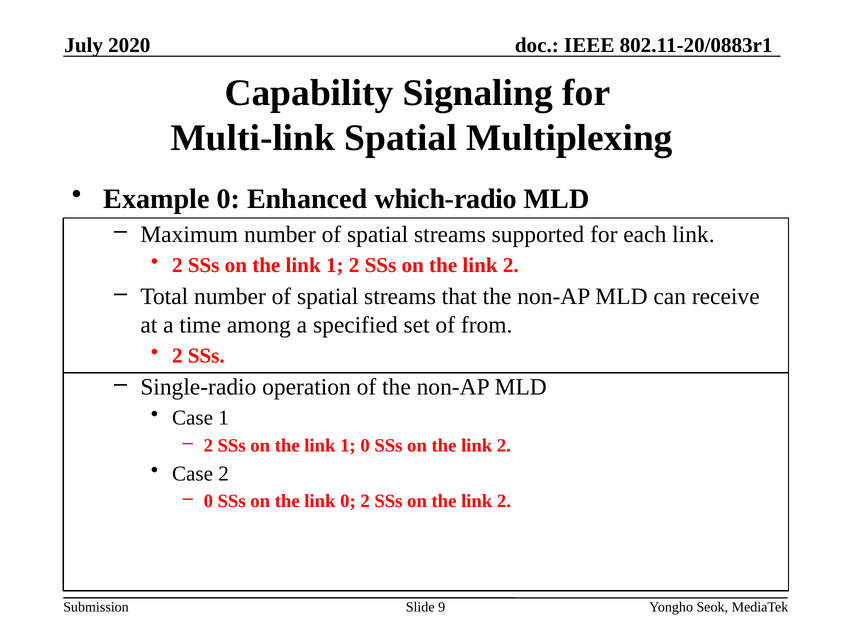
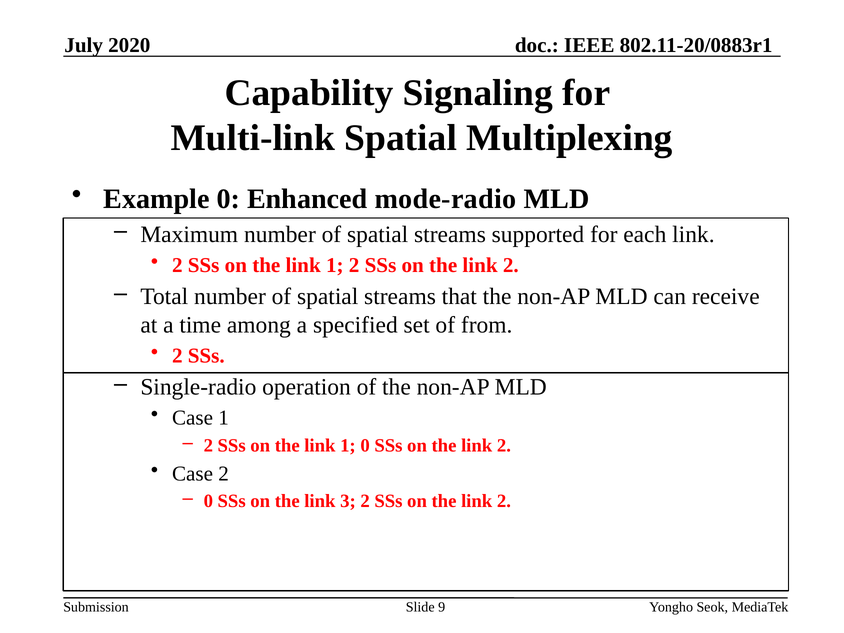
which-radio: which-radio -> mode-radio (445, 199)
link 0: 0 -> 3 (348, 501)
